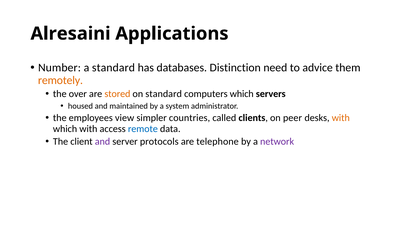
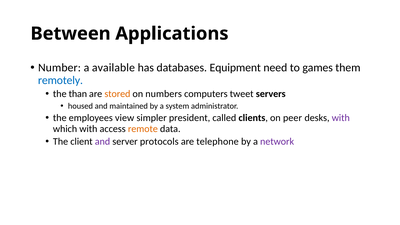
Alresaini: Alresaini -> Between (71, 34)
a standard: standard -> available (113, 68)
Distinction: Distinction -> Equipment (235, 68)
advice: advice -> games (318, 68)
remotely colour: orange -> blue (60, 80)
over: over -> than (78, 94)
on standard: standard -> numbers (164, 94)
computers which: which -> tweet (242, 94)
countries: countries -> president (190, 118)
with colour: orange -> purple (341, 118)
remote colour: blue -> orange (143, 129)
